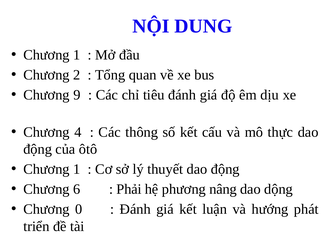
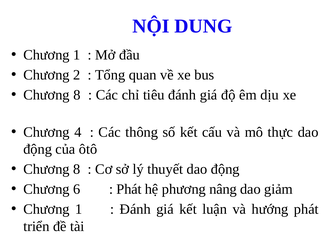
9: 9 -> 8 (77, 95)
1: 1 -> 8 (77, 170)
Phải: Phải -> Phát (129, 190)
dộng: dộng -> giảm (279, 190)
0: 0 -> 1 (79, 210)
